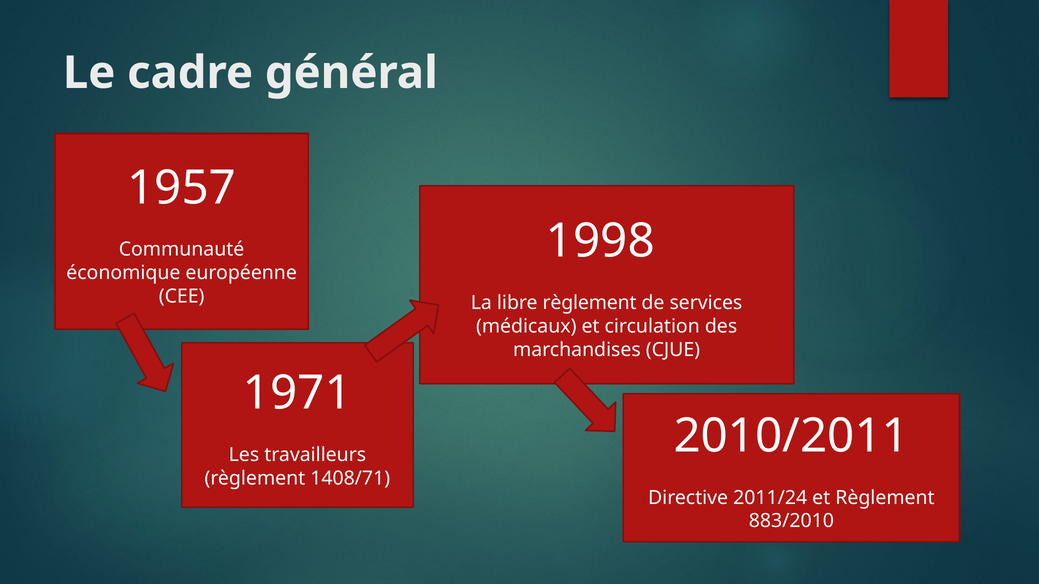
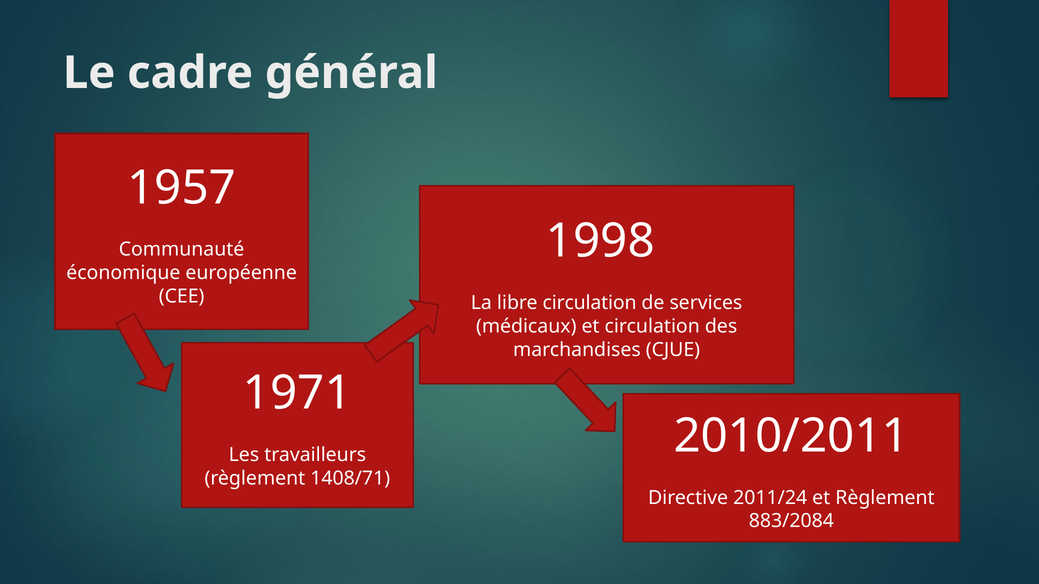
libre règlement: règlement -> circulation (590, 303)
883/2010: 883/2010 -> 883/2084 (791, 521)
